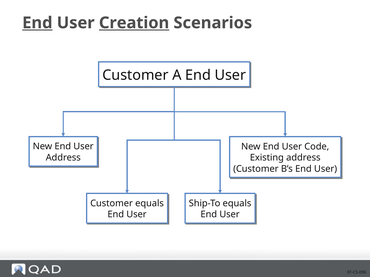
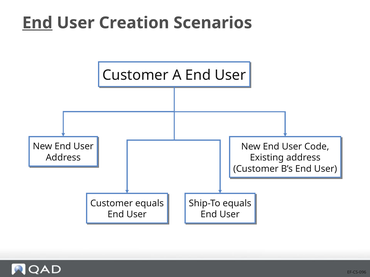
Creation underline: present -> none (134, 23)
